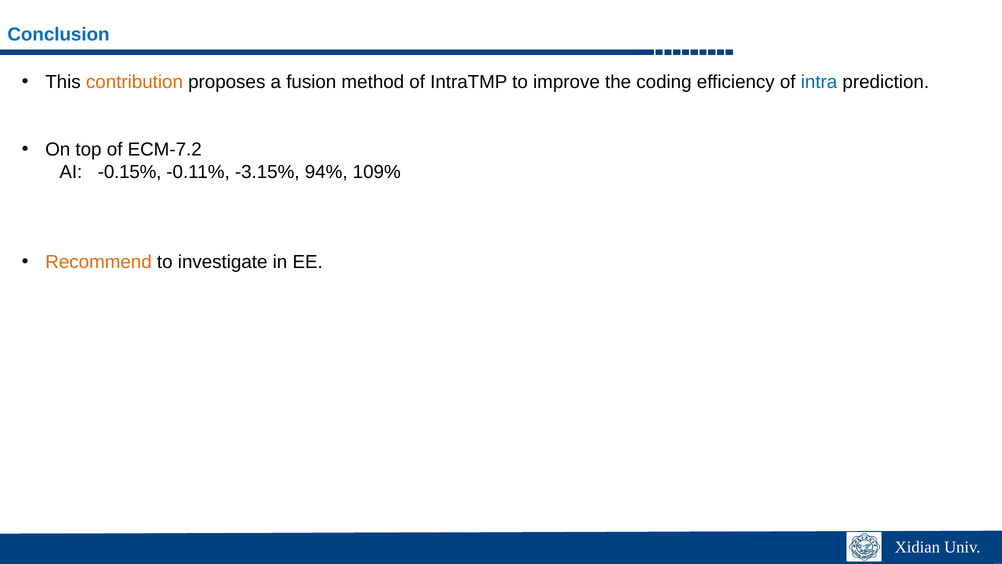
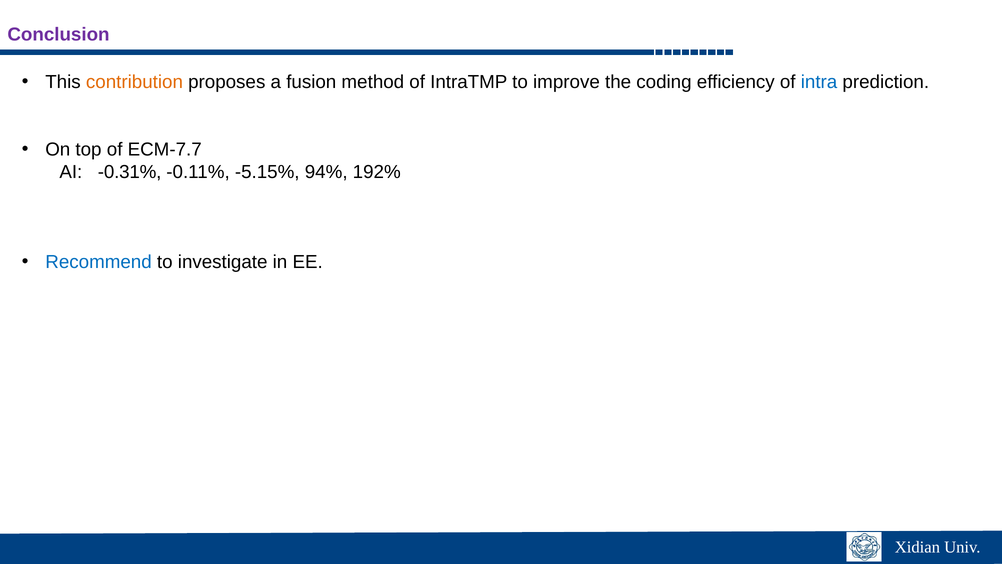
Conclusion colour: blue -> purple (58, 35)
ECM-7.2: ECM-7.2 -> ECM-7.7 (165, 149)
-0.15%: -0.15% -> -0.31% (130, 172)
-3.15%: -3.15% -> -5.15% (267, 172)
109%: 109% -> 192% (377, 172)
Recommend colour: orange -> blue (99, 262)
